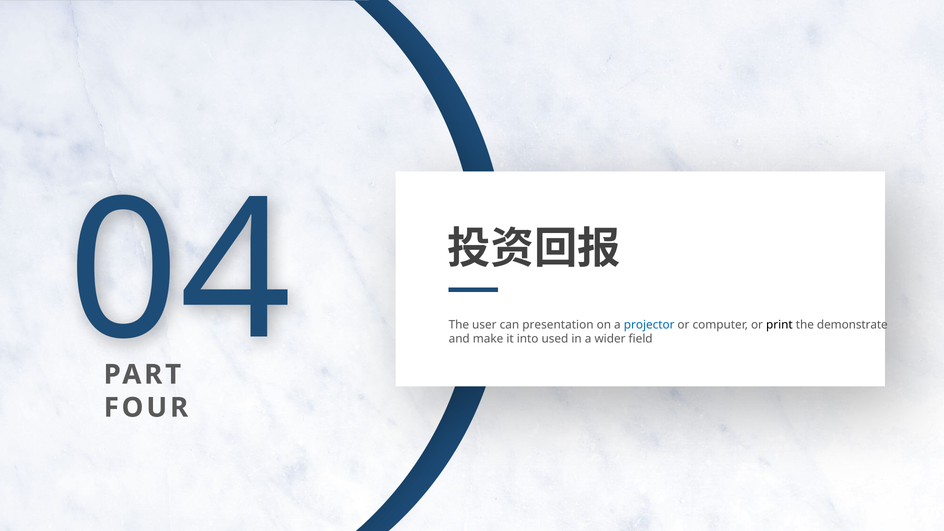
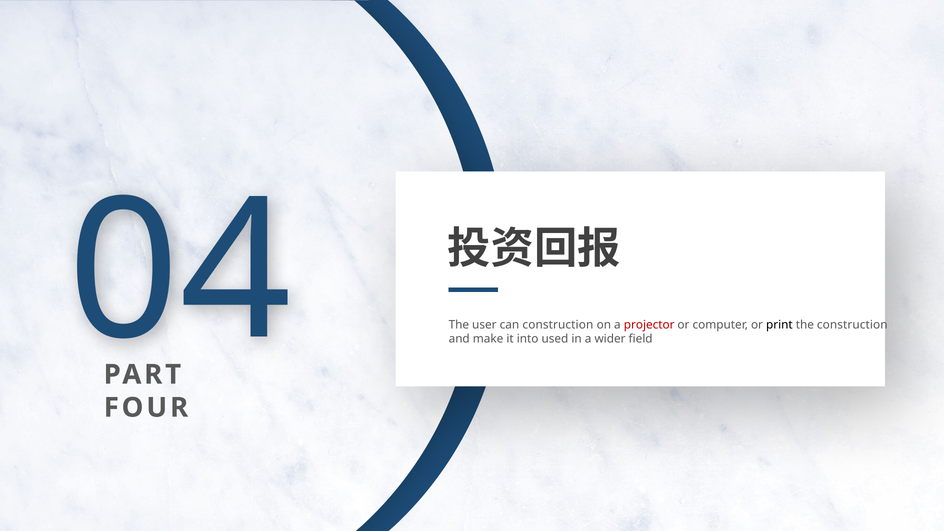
can presentation: presentation -> construction (558, 325)
projector colour: blue -> red (649, 325)
the demonstrate: demonstrate -> construction (852, 325)
